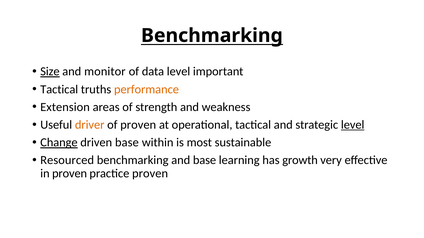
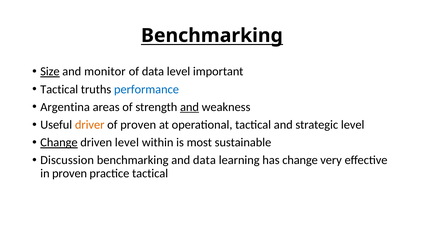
performance colour: orange -> blue (146, 89)
Extension: Extension -> Argentina (65, 107)
and underline: none -> present (190, 107)
level underline: present -> none (353, 125)
driven base: base -> level (127, 143)
Resourced: Resourced -> Discussion (67, 161)
and base: base -> data (204, 161)
has growth: growth -> change (300, 161)
practice proven: proven -> tactical (150, 174)
